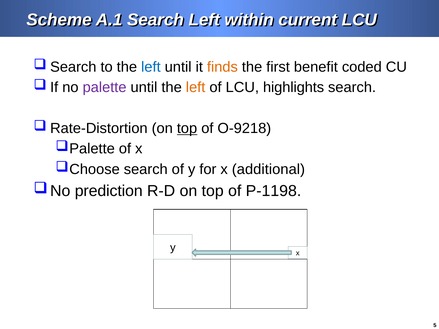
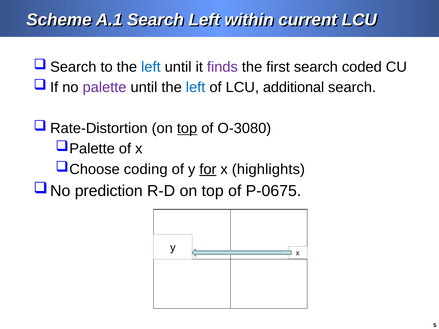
finds colour: orange -> purple (222, 67)
first benefit: benefit -> search (316, 67)
left colour: orange -> blue (196, 87)
highlights: highlights -> additional (294, 87)
O-9218: O-9218 -> O-3080 (244, 128)
search: search -> coding (146, 169)
for underline: none -> present (208, 169)
additional: additional -> highlights (268, 169)
P-1198: P-1198 -> P-0675 (273, 191)
